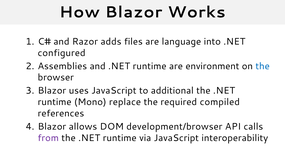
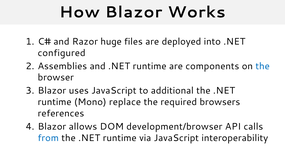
adds: adds -> huge (111, 42)
language: language -> deployed (181, 42)
environment: environment -> components (212, 66)
compiled: compiled -> browsers (220, 102)
from colour: purple -> blue (48, 138)
